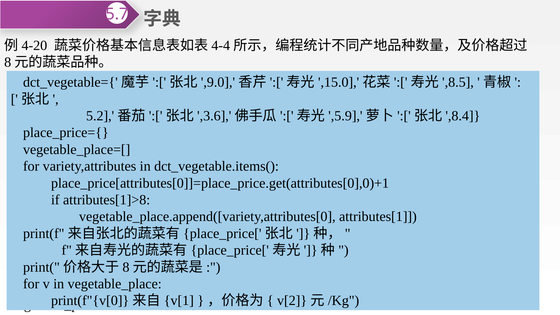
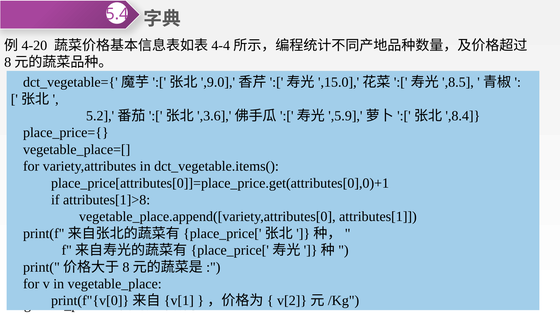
5.7: 5.7 -> 5.4 (117, 14)
